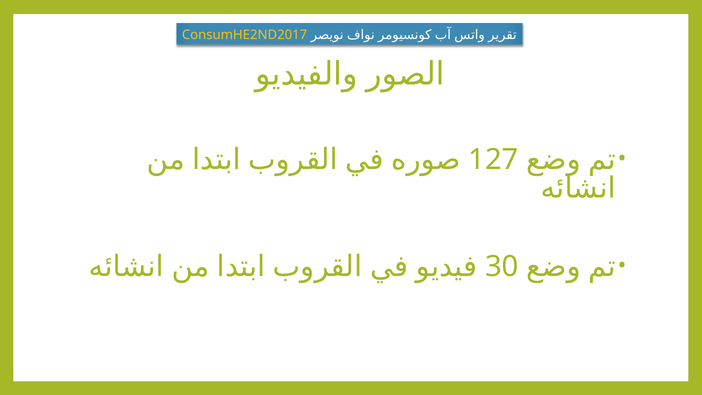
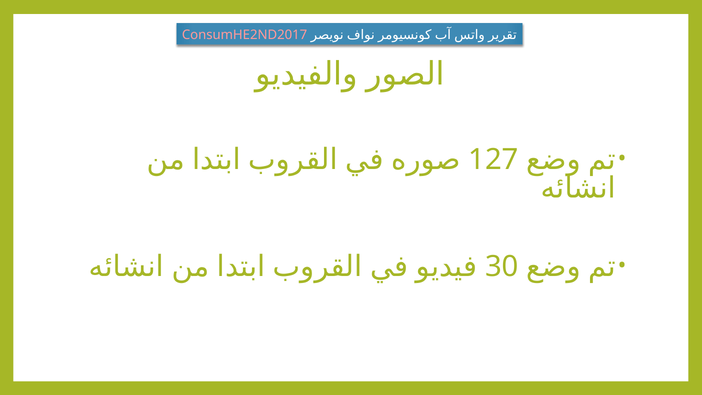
ConsumHE2ND2017 colour: yellow -> pink (245, 35)
